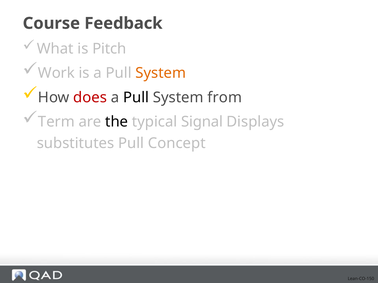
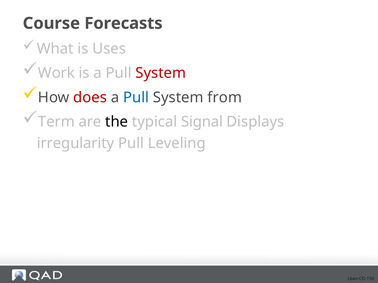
Feedback: Feedback -> Forecasts (123, 23)
Pitch: Pitch -> Uses (109, 49)
System colour: orange -> red (161, 73)
Pull colour: black -> blue (136, 98)
substitutes: substitutes -> irregularity (76, 143)
Concept: Concept -> Leveling (177, 143)
